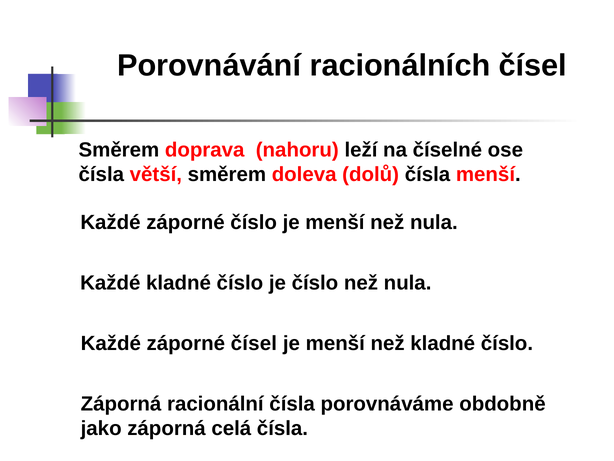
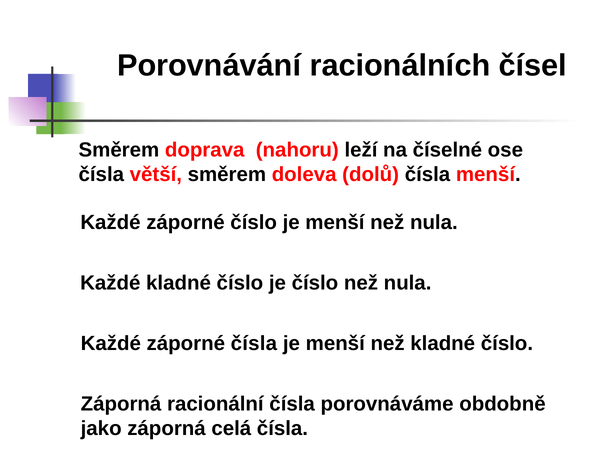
záporné čísel: čísel -> čísla (254, 343)
